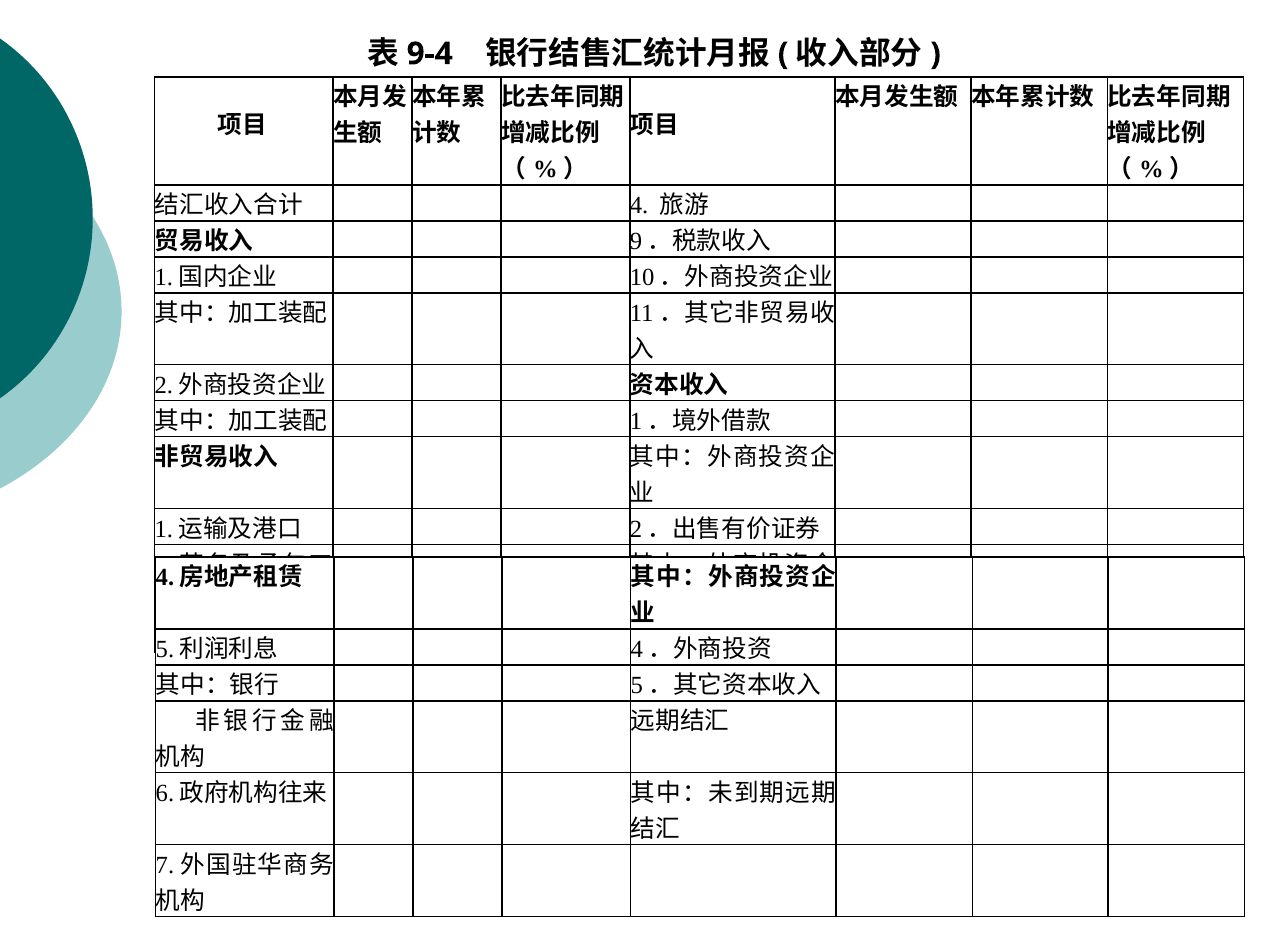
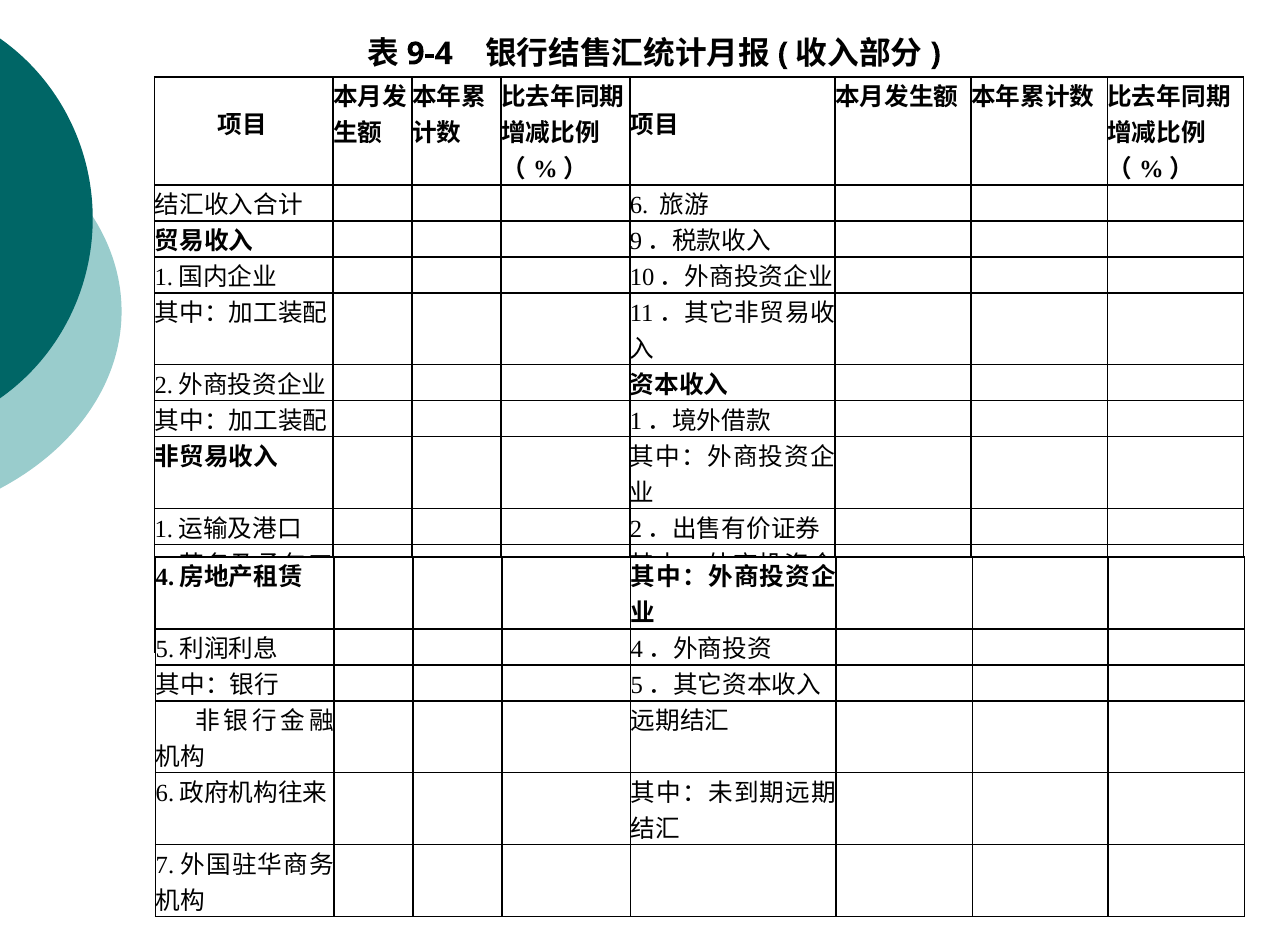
4: 4 -> 6 (639, 206)
